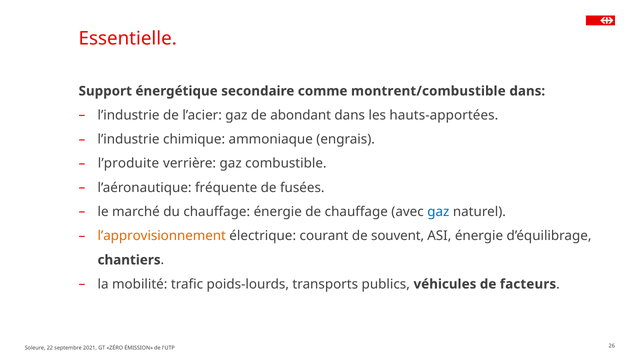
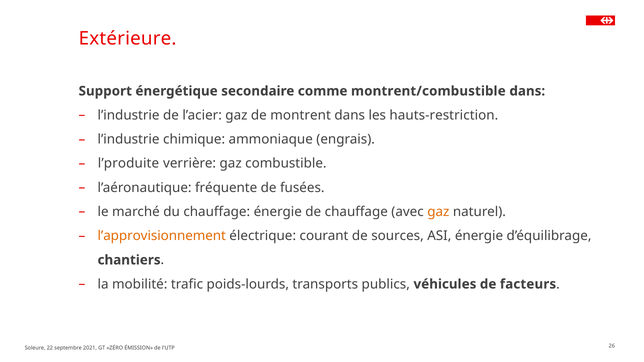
Essentielle: Essentielle -> Extérieure (128, 39)
abondant: abondant -> montrent (301, 115)
hauts-apportées: hauts-apportées -> hauts-restriction (444, 115)
gaz colour: blue -> orange (438, 212)
souvent: souvent -> sources (398, 236)
